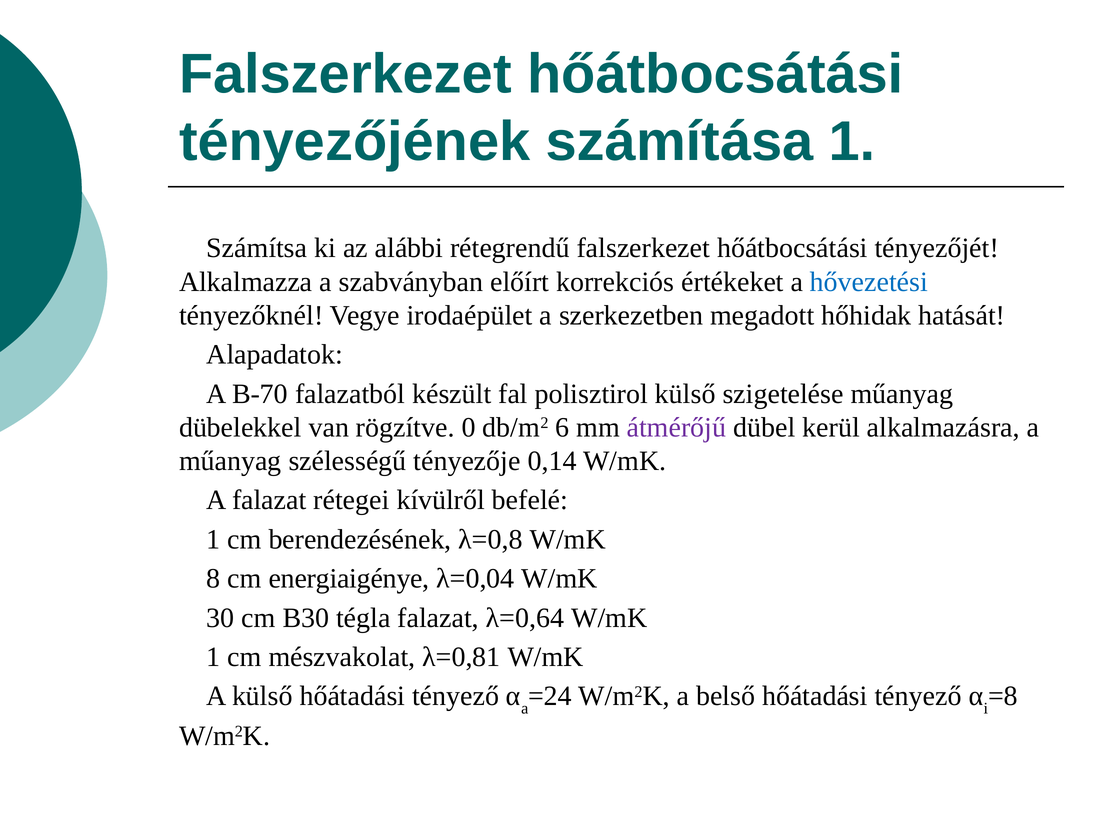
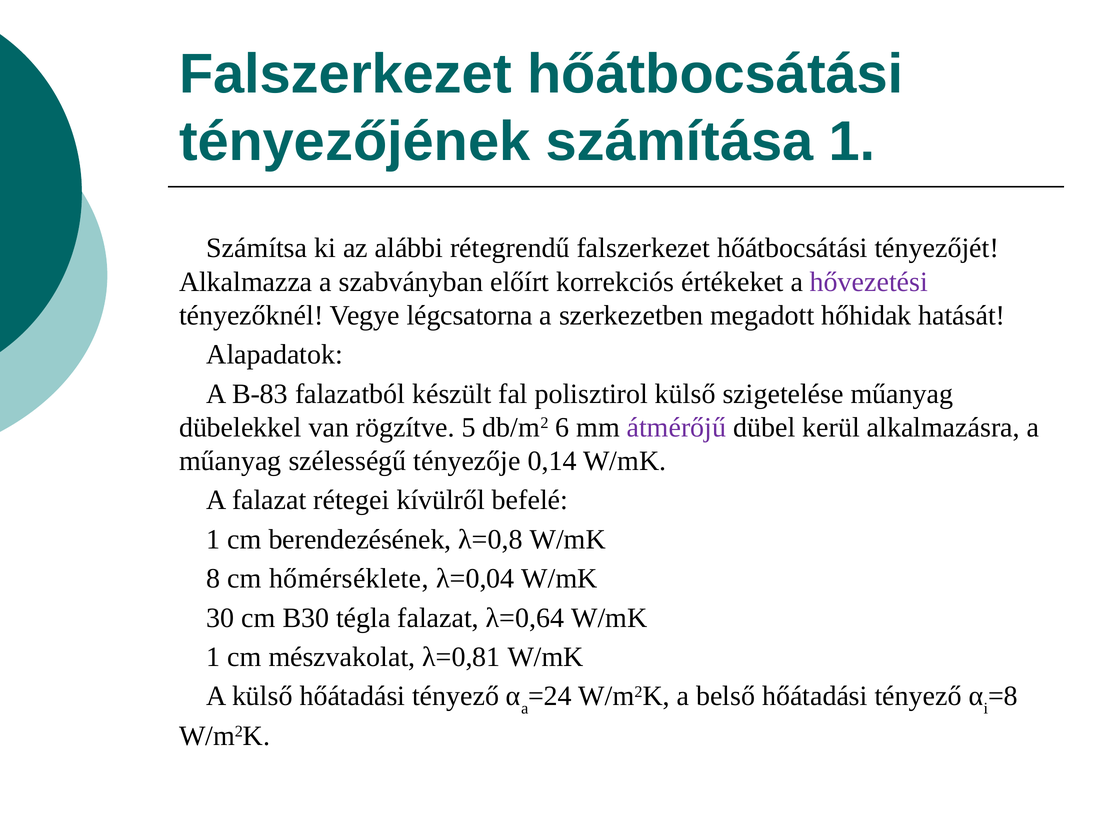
hővezetési colour: blue -> purple (869, 282)
irodaépület: irodaépület -> légcsatorna (470, 315)
B-70: B-70 -> B-83 (260, 394)
0: 0 -> 5 (469, 427)
energiaigénye: energiaigénye -> hőmérséklete (349, 579)
